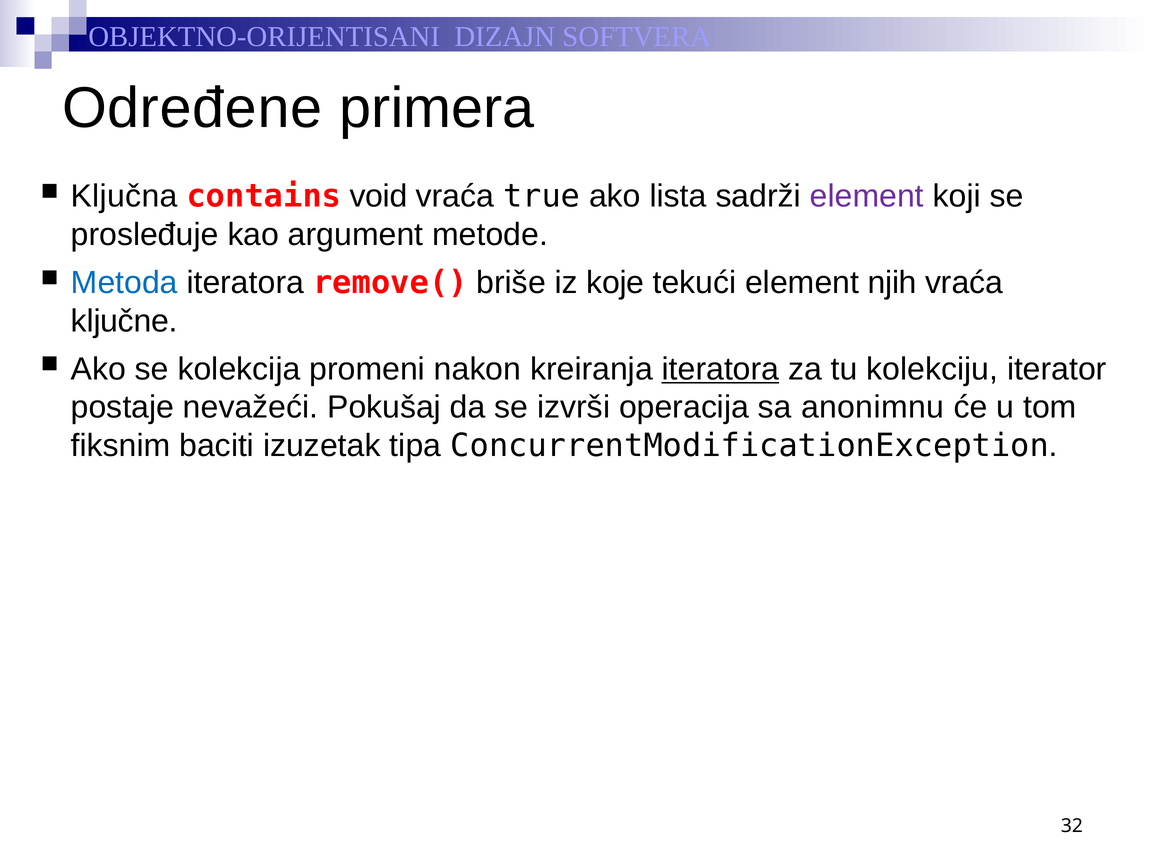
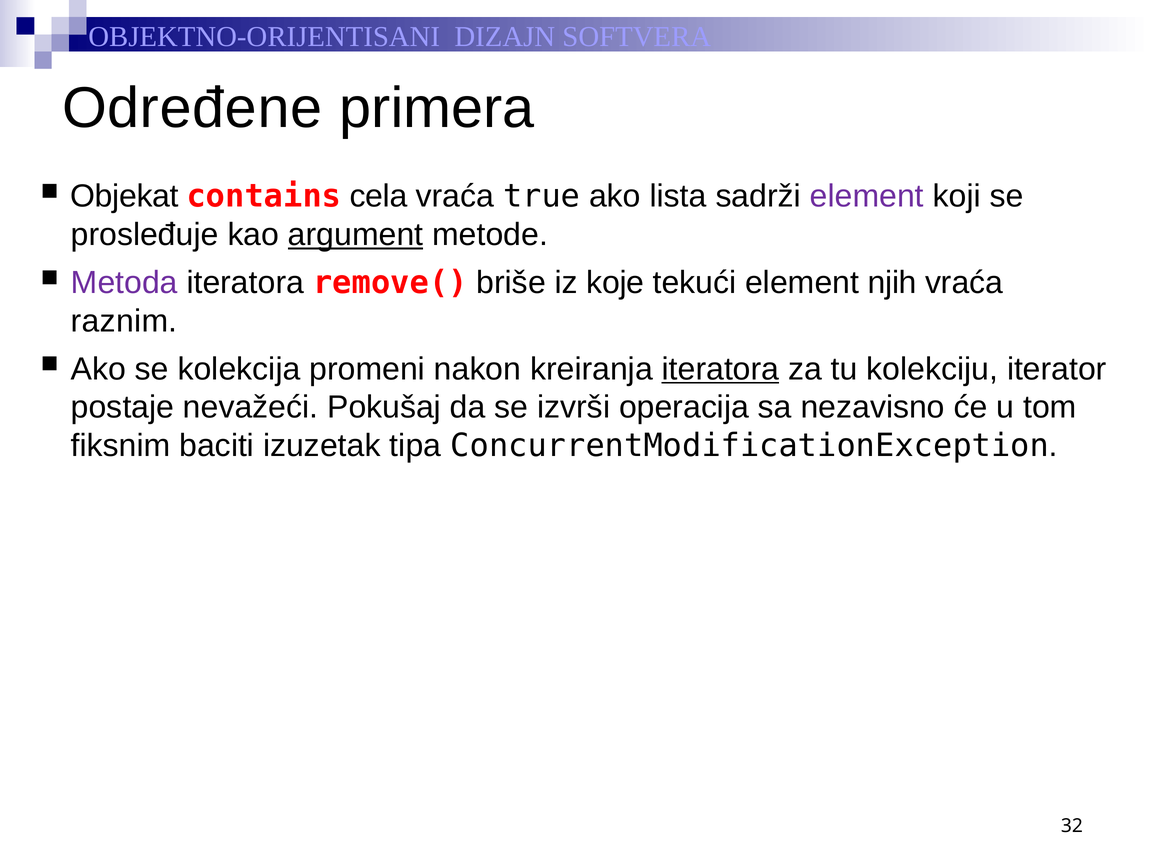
Ključna: Ključna -> Objekat (124, 196)
void: void -> cela (379, 196)
argument underline: none -> present (356, 235)
Metoda colour: blue -> purple (124, 283)
ključne: ključne -> raznim (124, 321)
anonimnu: anonimnu -> nezavisno (873, 407)
